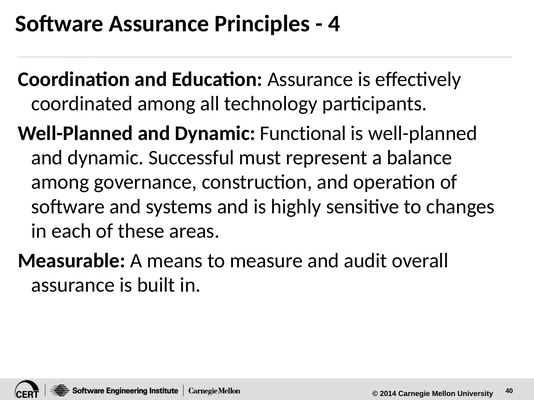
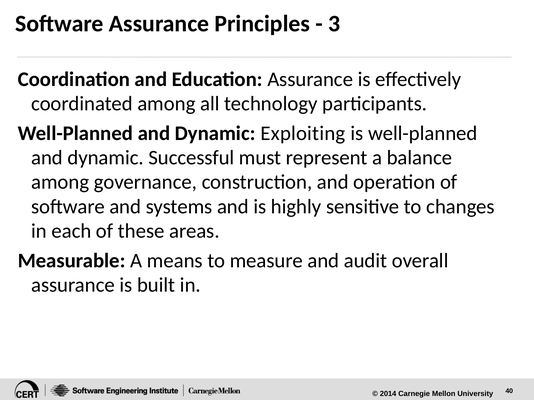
4: 4 -> 3 (334, 24)
Functional: Functional -> Exploiting (303, 133)
